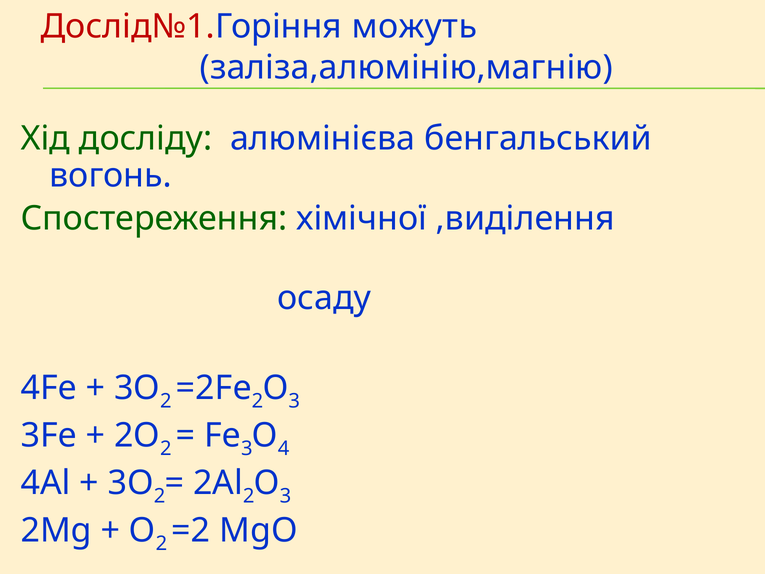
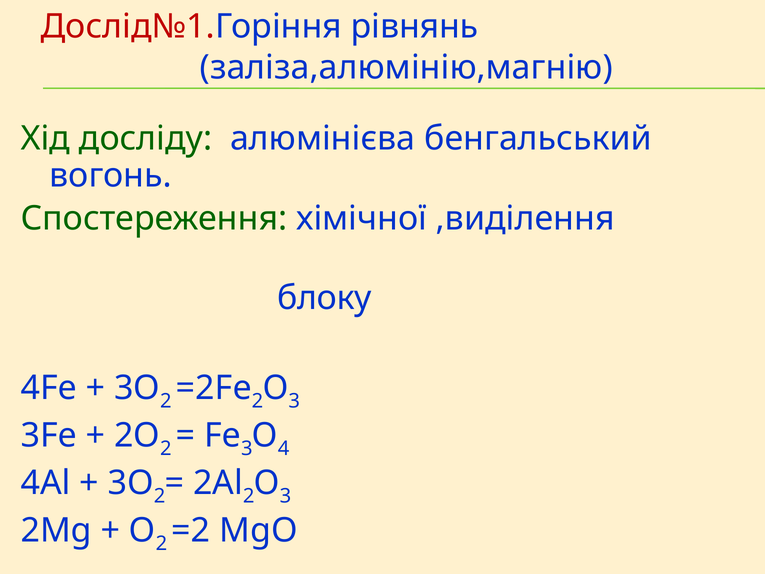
можуть: можуть -> рівнянь (415, 27)
осаду: осаду -> блоку (324, 298)
